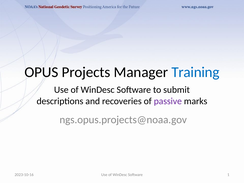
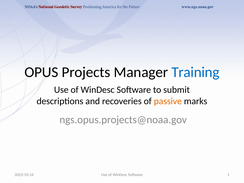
passive colour: purple -> orange (168, 101)
